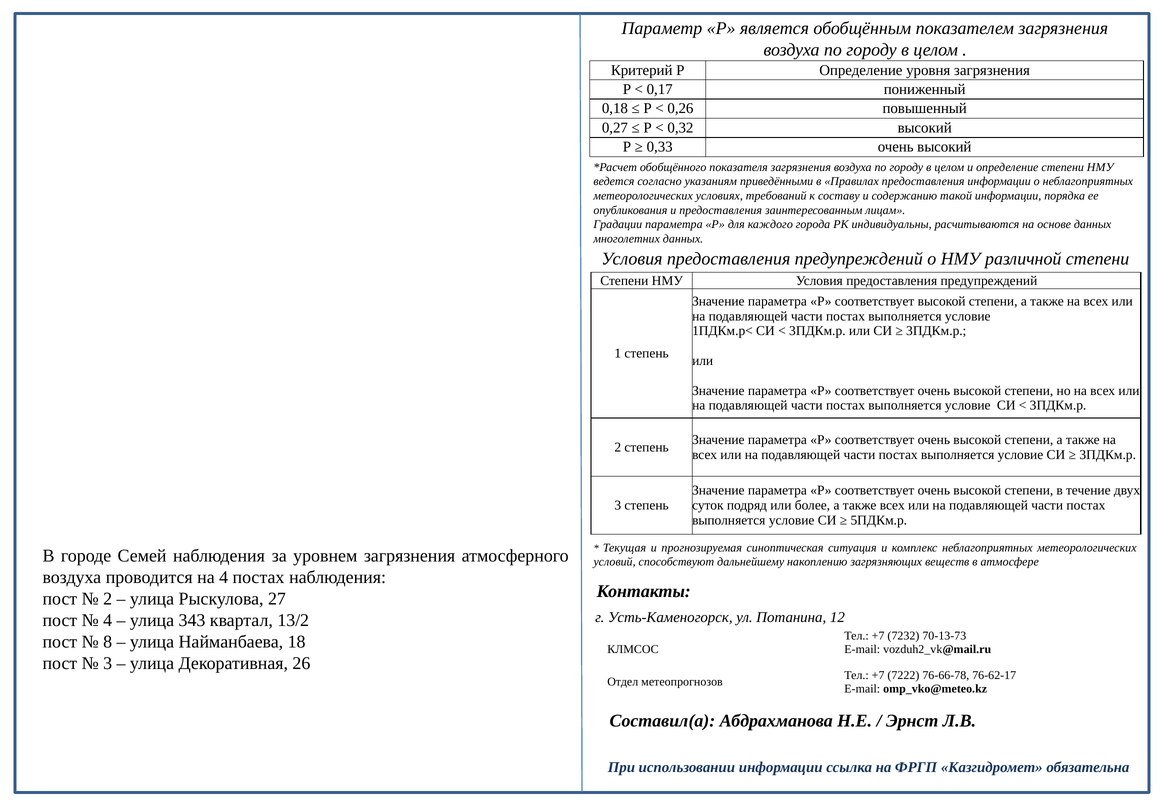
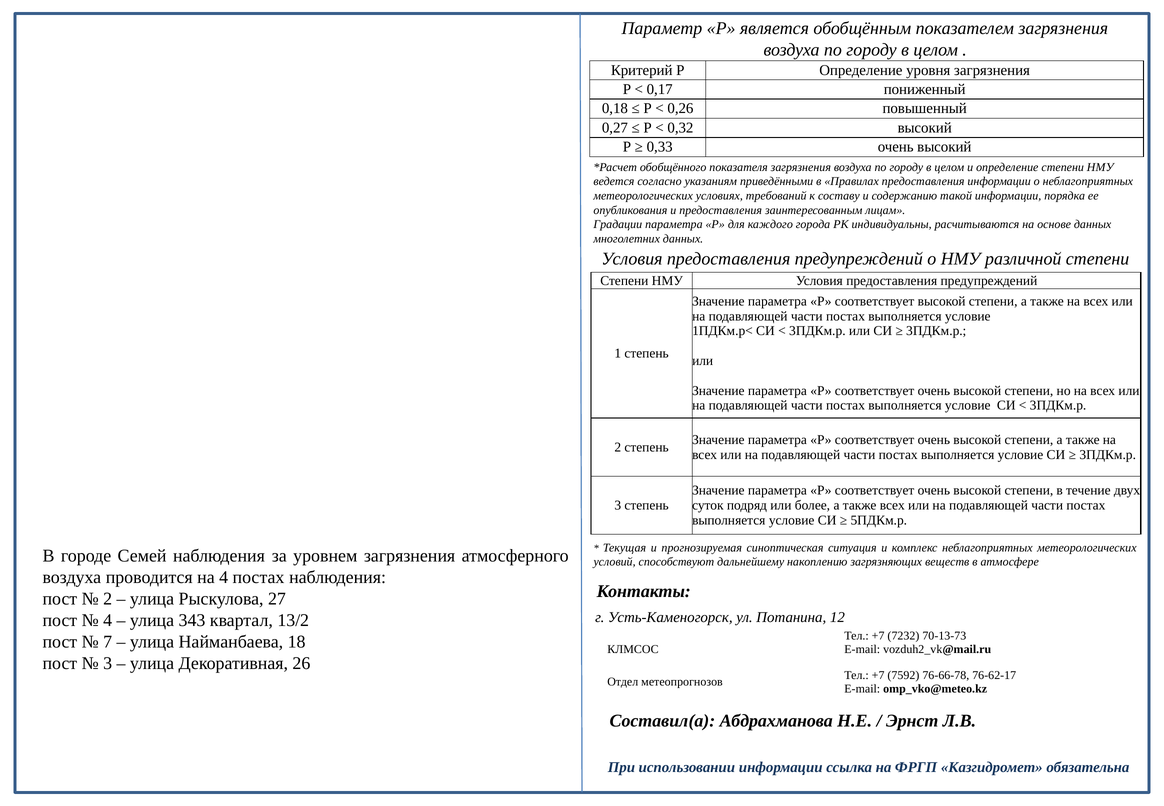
8: 8 -> 7 (108, 642)
7222: 7222 -> 7592 (903, 675)
